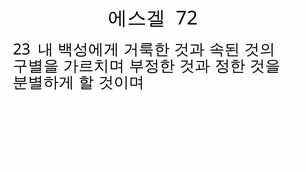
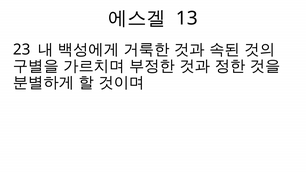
72: 72 -> 13 (187, 18)
